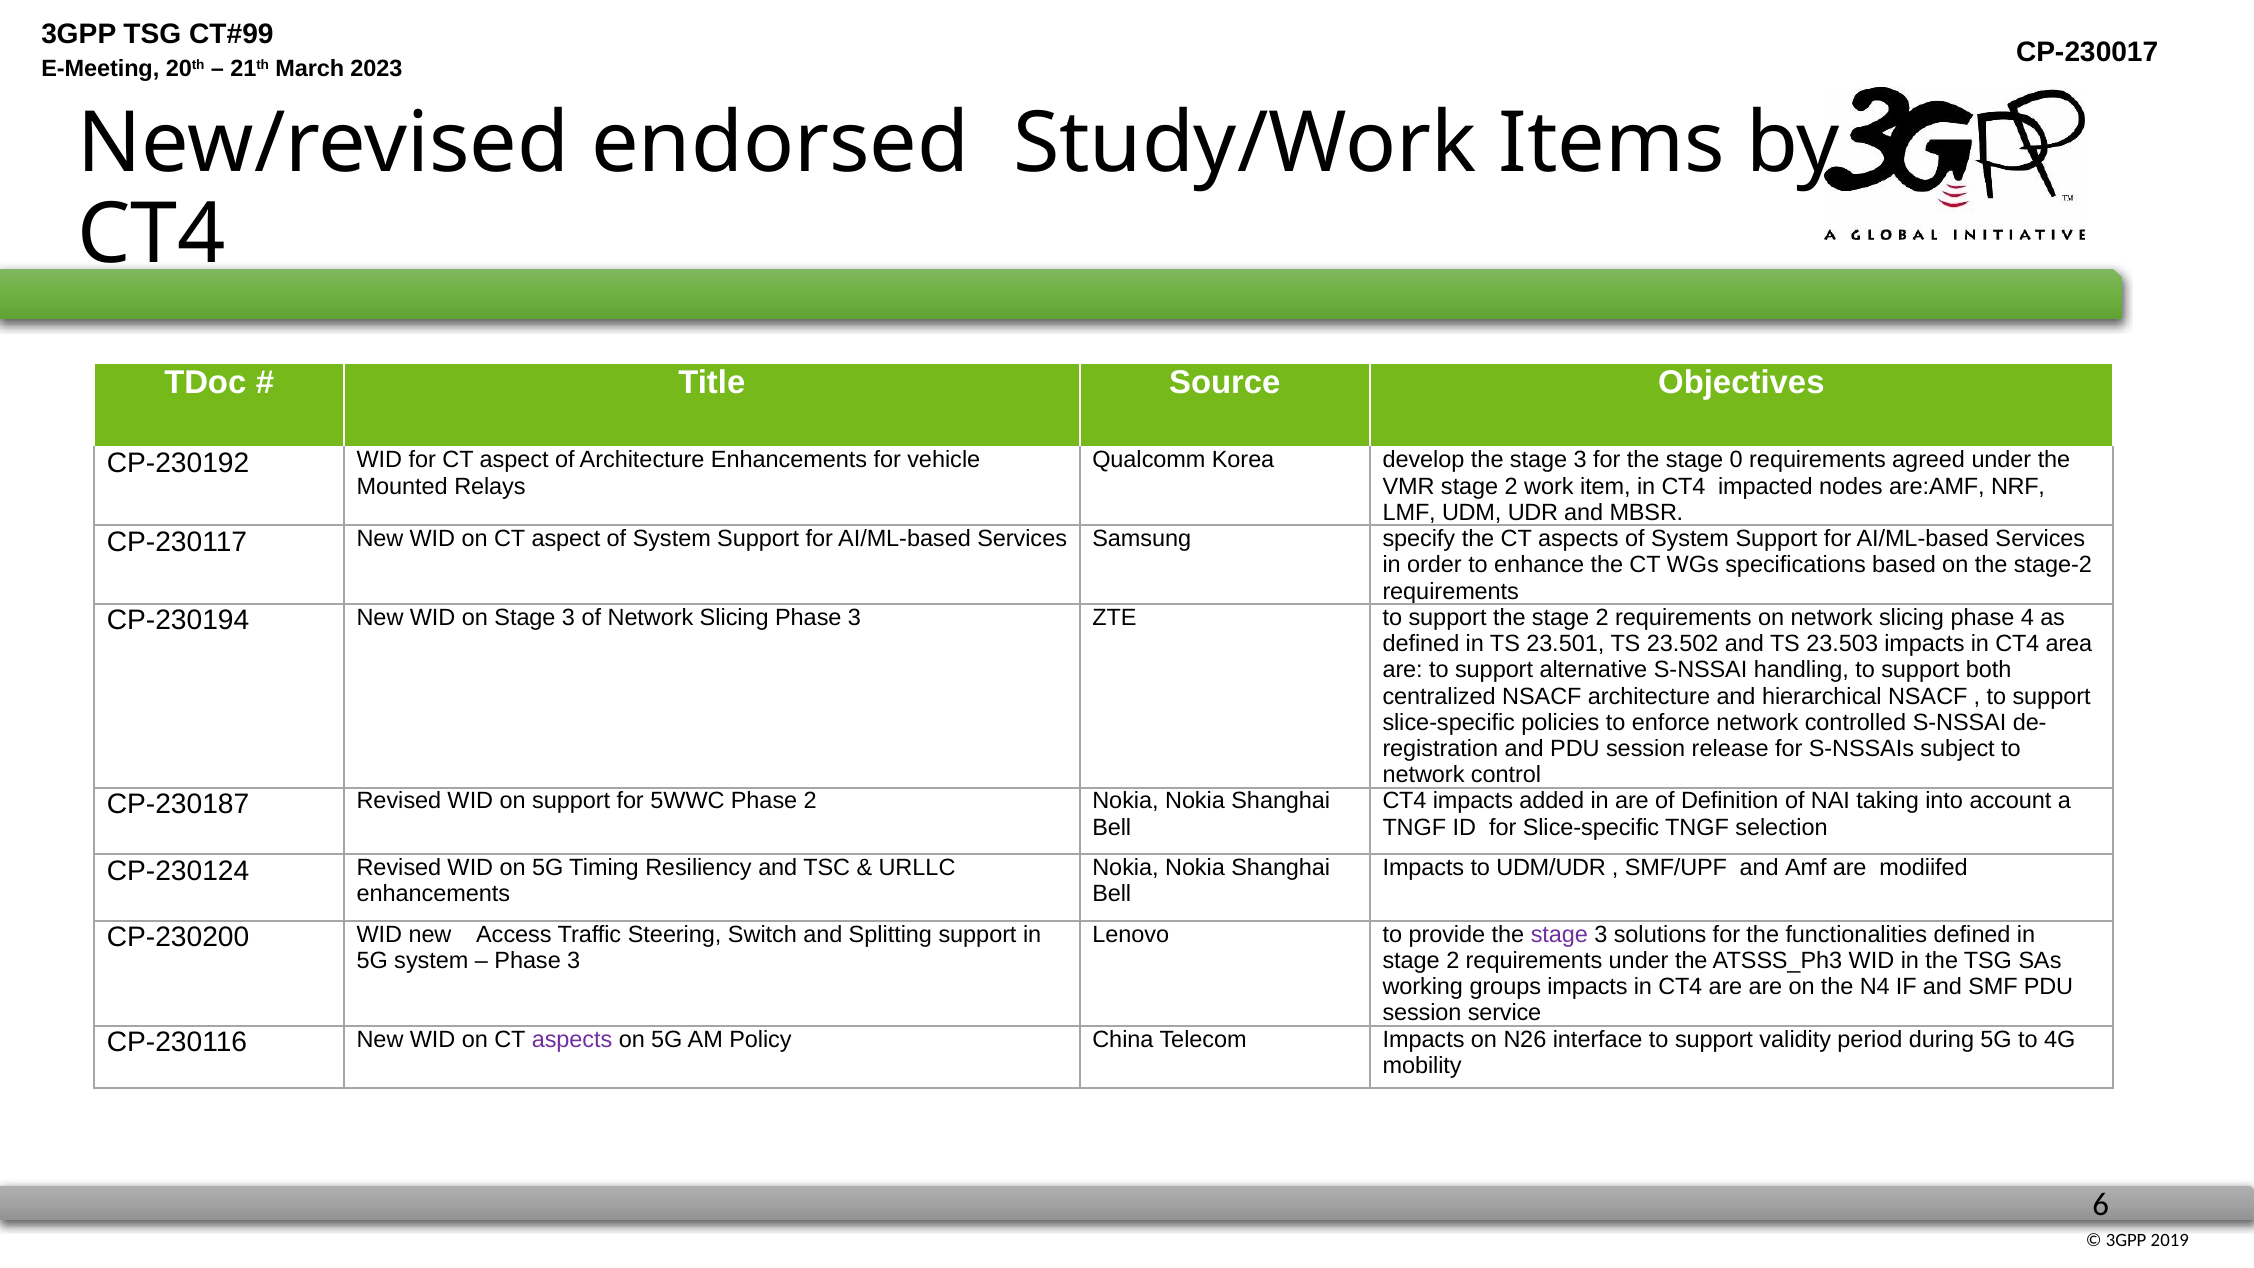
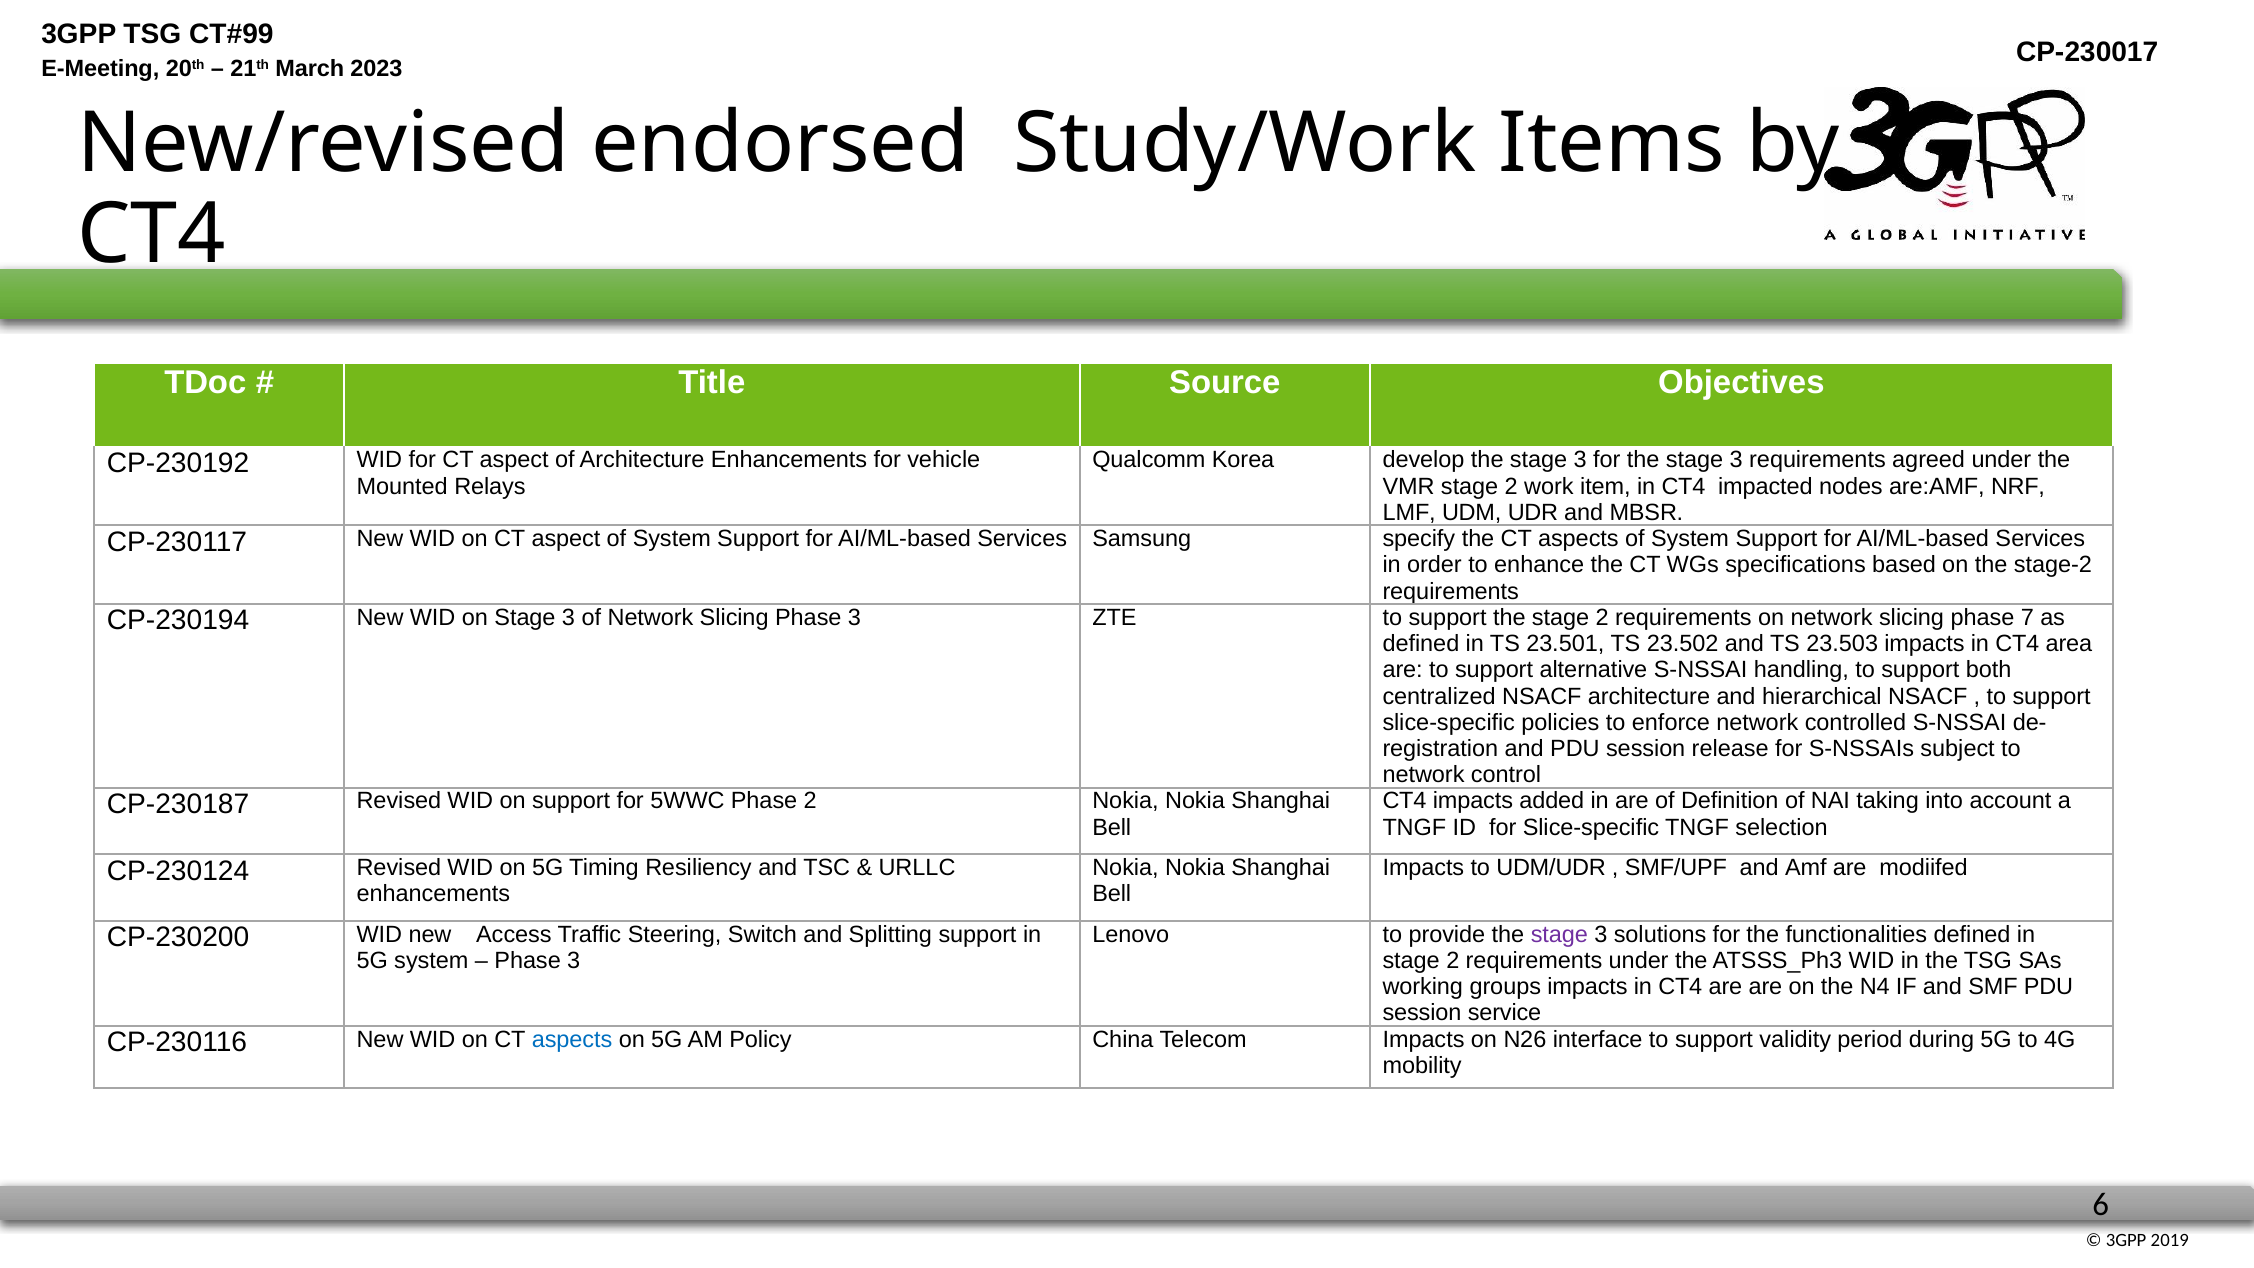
for the stage 0: 0 -> 3 (1736, 460)
4: 4 -> 7 (2027, 618)
aspects colour: purple -> blue (572, 1039)
